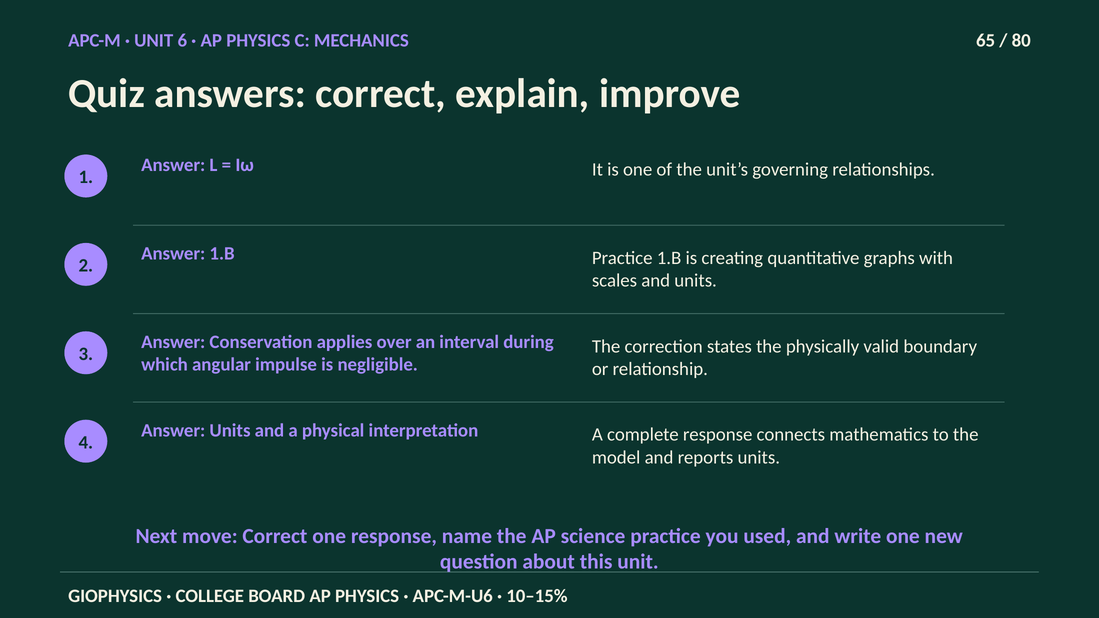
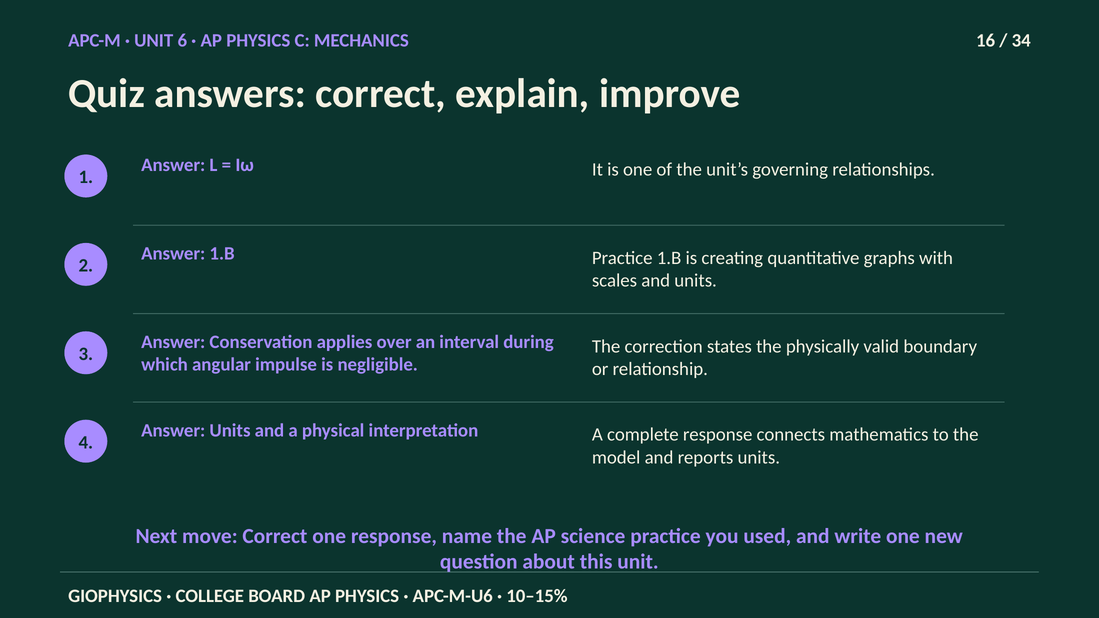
65: 65 -> 16 (986, 41)
80: 80 -> 34 (1021, 41)
